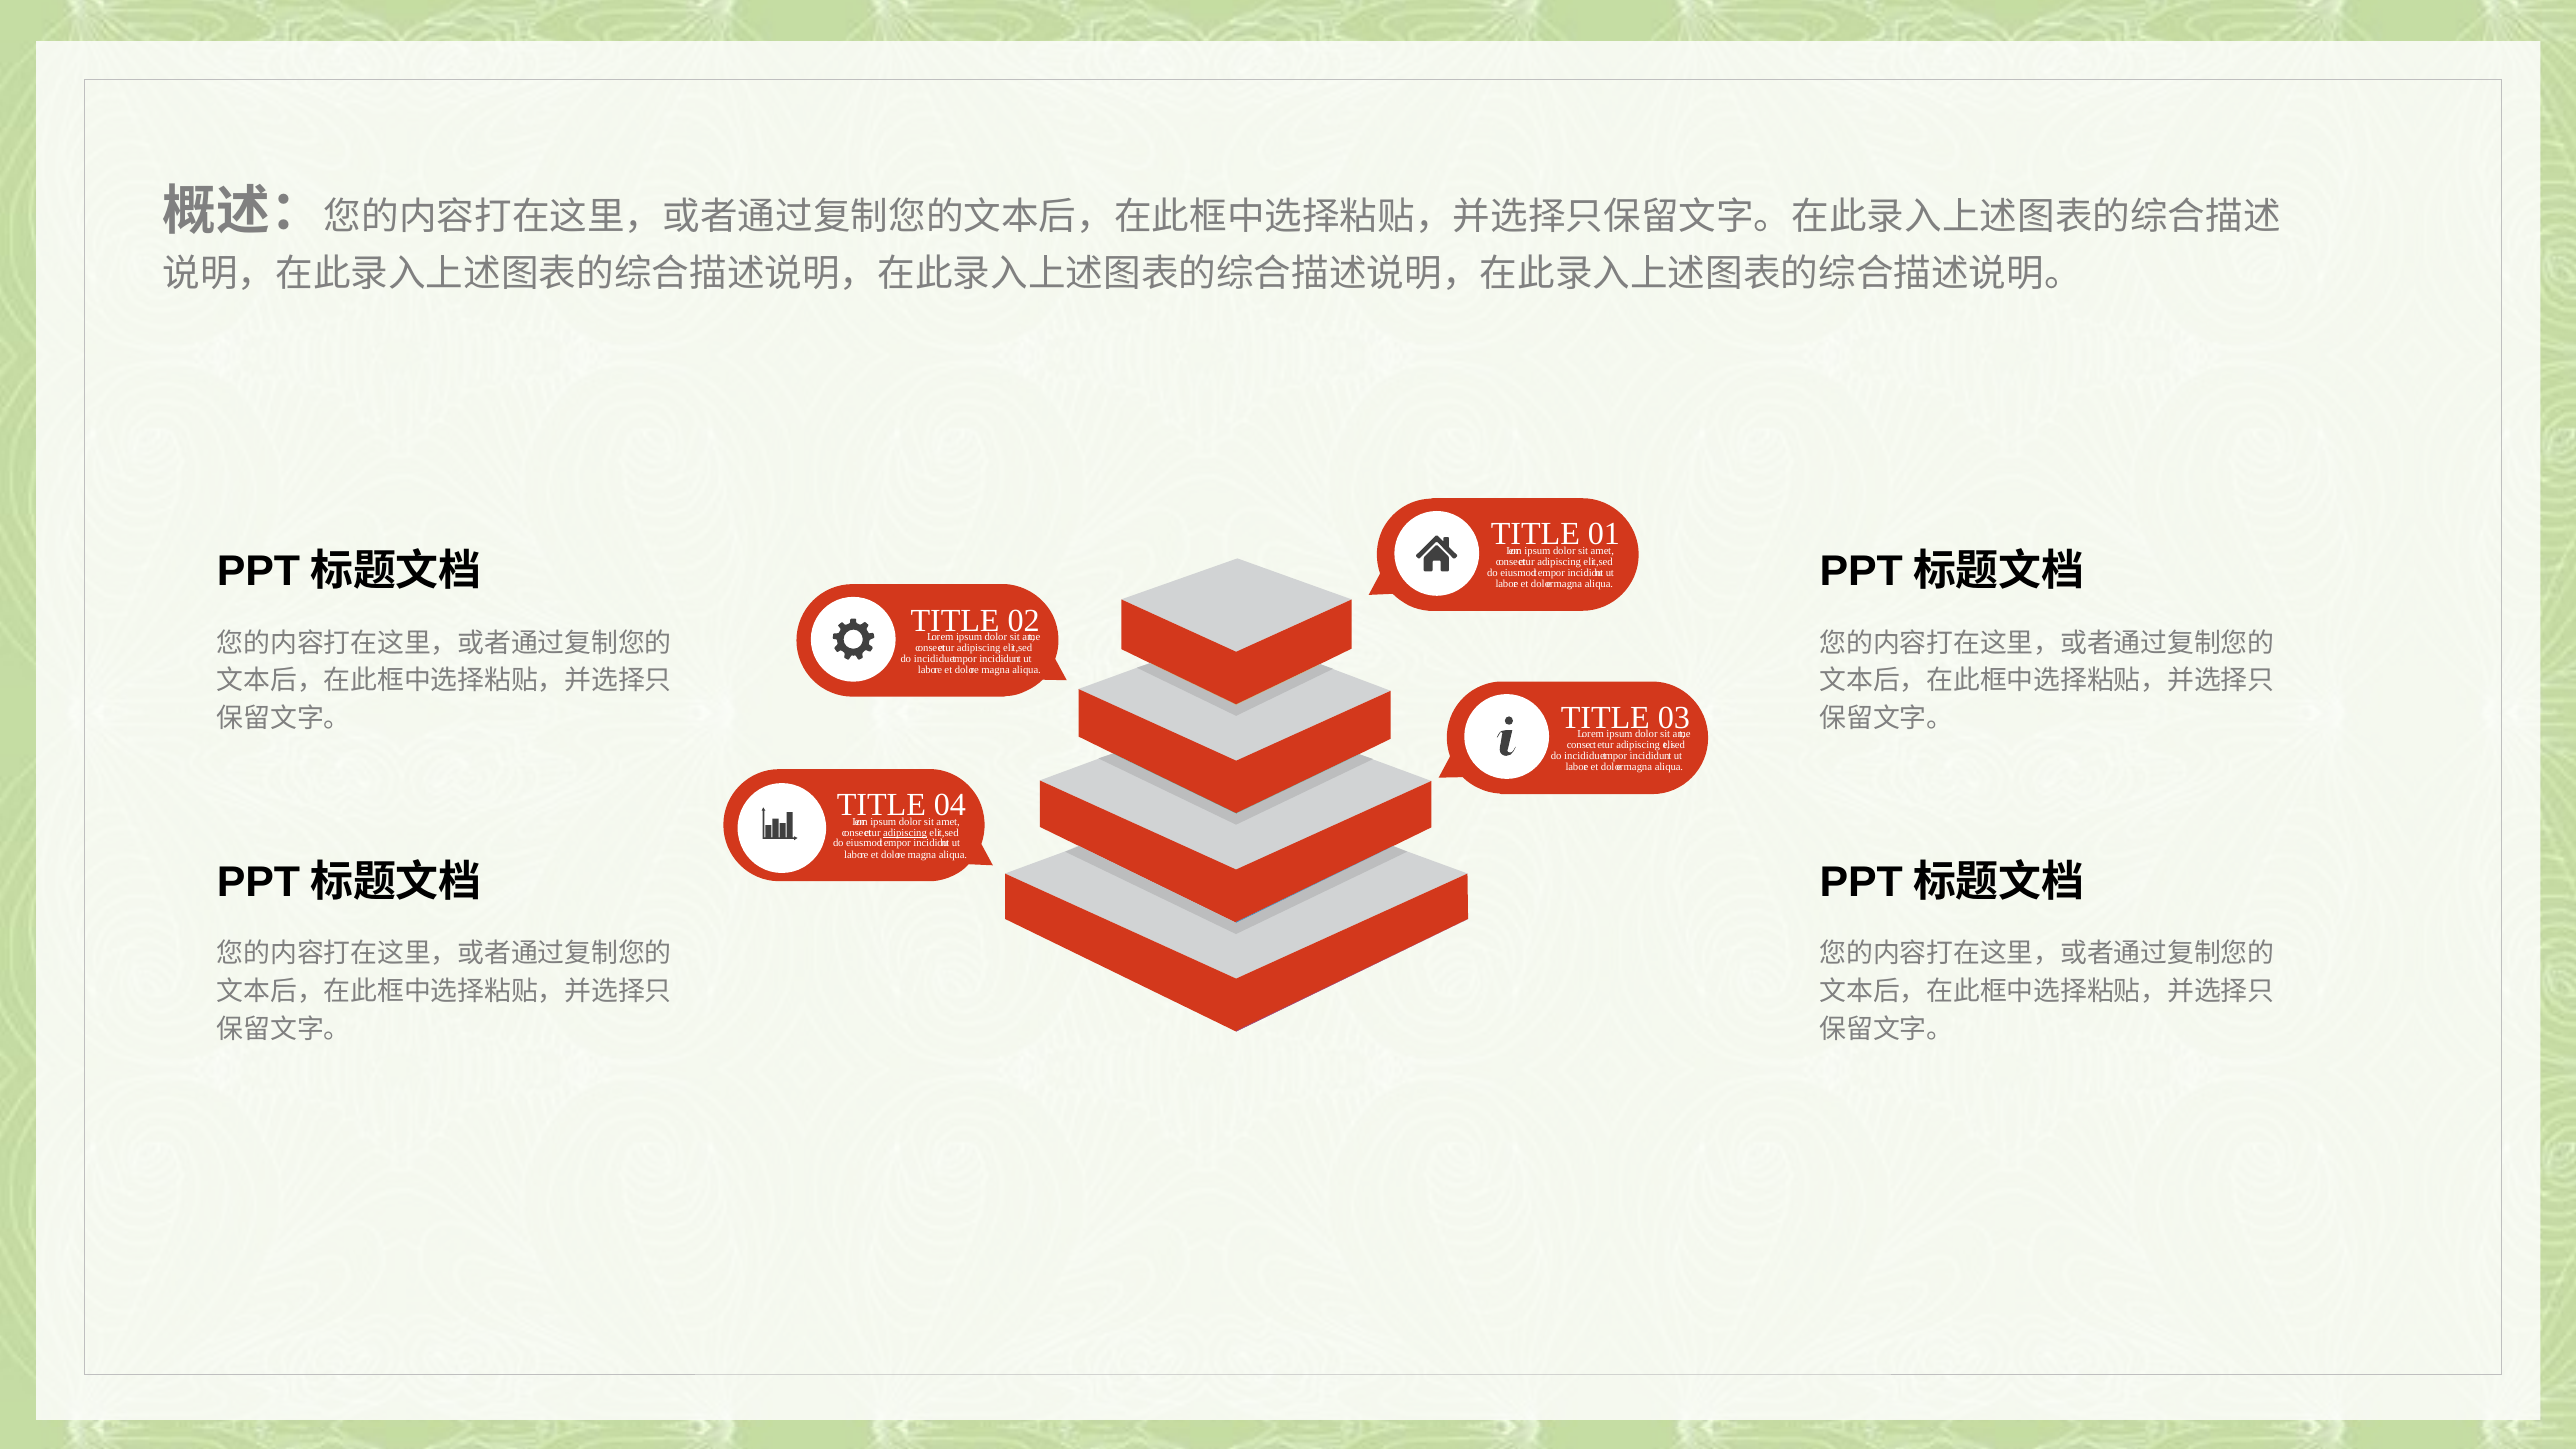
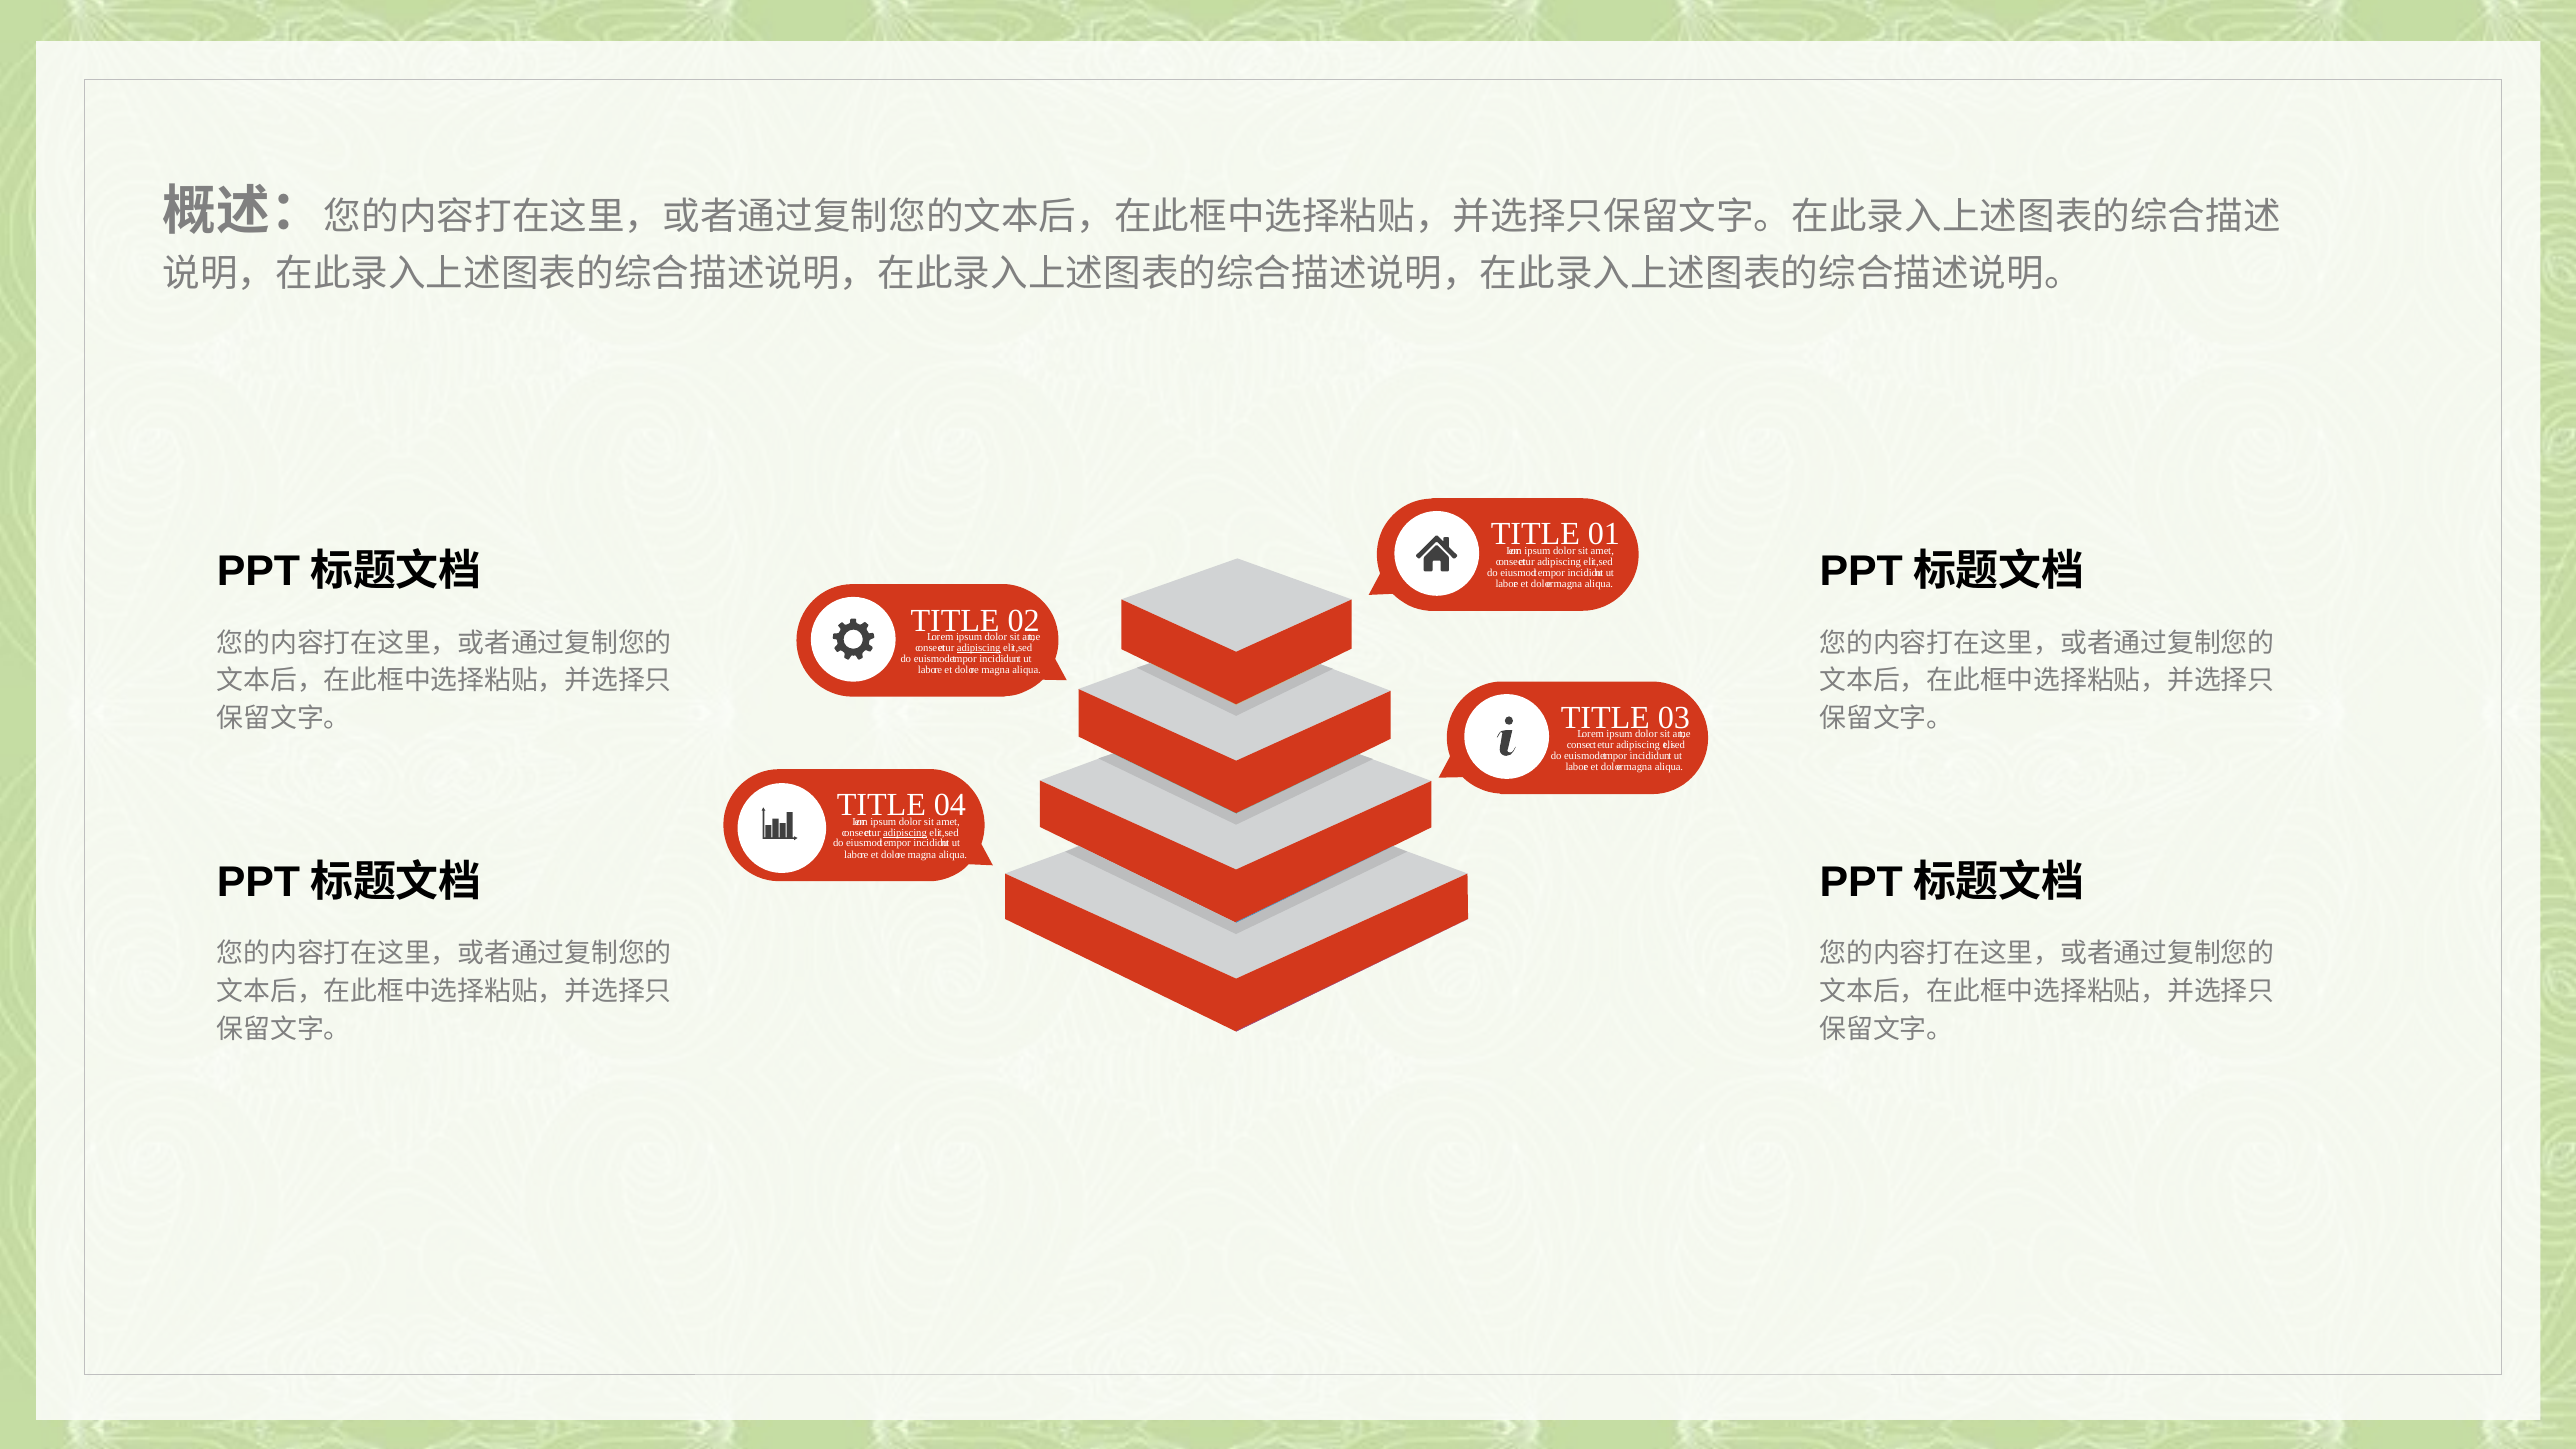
adipiscing underline: none -> present (979, 648)
incididu: incididu -> euismod (932, 659)
incididu: incididu -> euismod (1582, 756)
